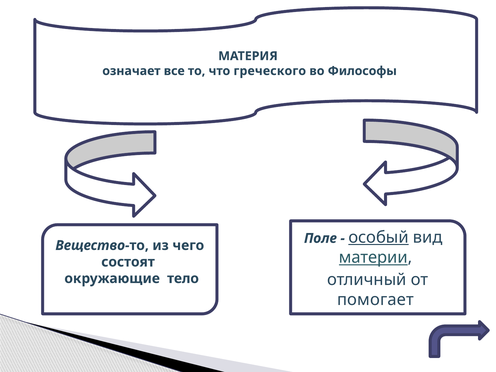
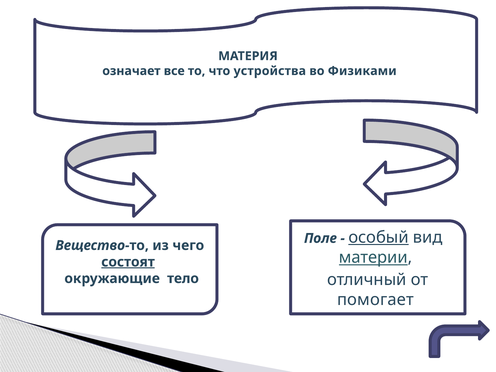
греческого: греческого -> устройства (270, 71)
Философы: Философы -> Физиками (362, 71)
состоят underline: none -> present (128, 262)
